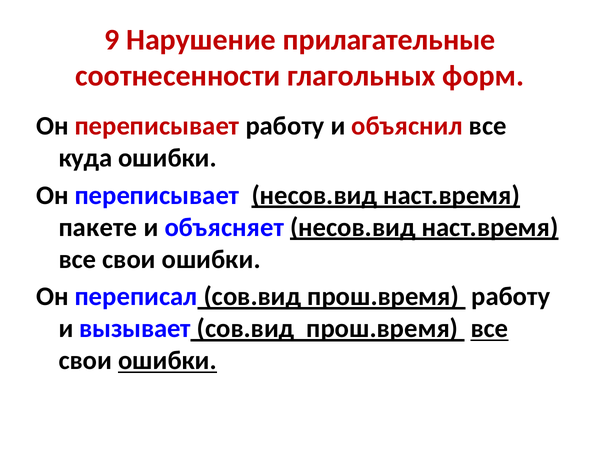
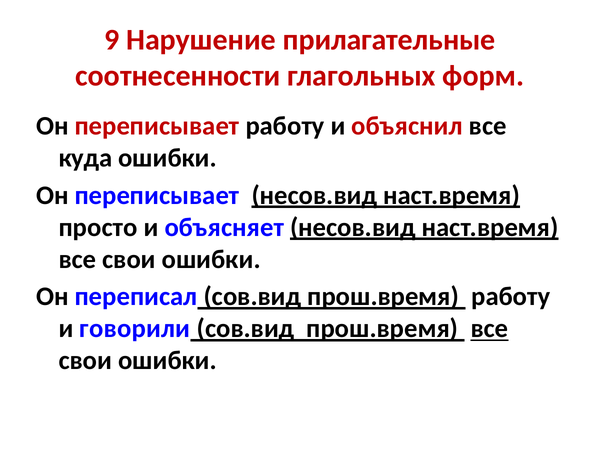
пакете: пакете -> просто (98, 227)
вызывает: вызывает -> говорили (135, 329)
ошибки underline: present -> none (167, 361)
